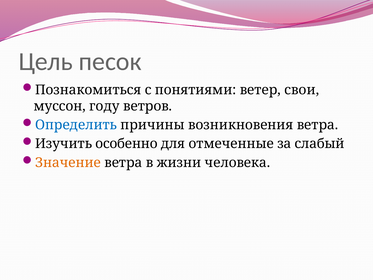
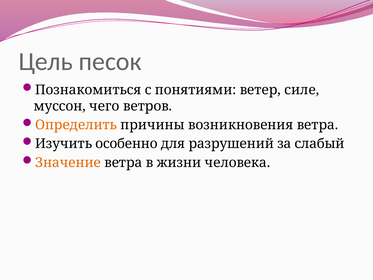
свои: свои -> силе (302, 90)
году: году -> чего (104, 106)
Определить colour: blue -> orange (76, 125)
отмеченные: отмеченные -> разрушений (231, 144)
